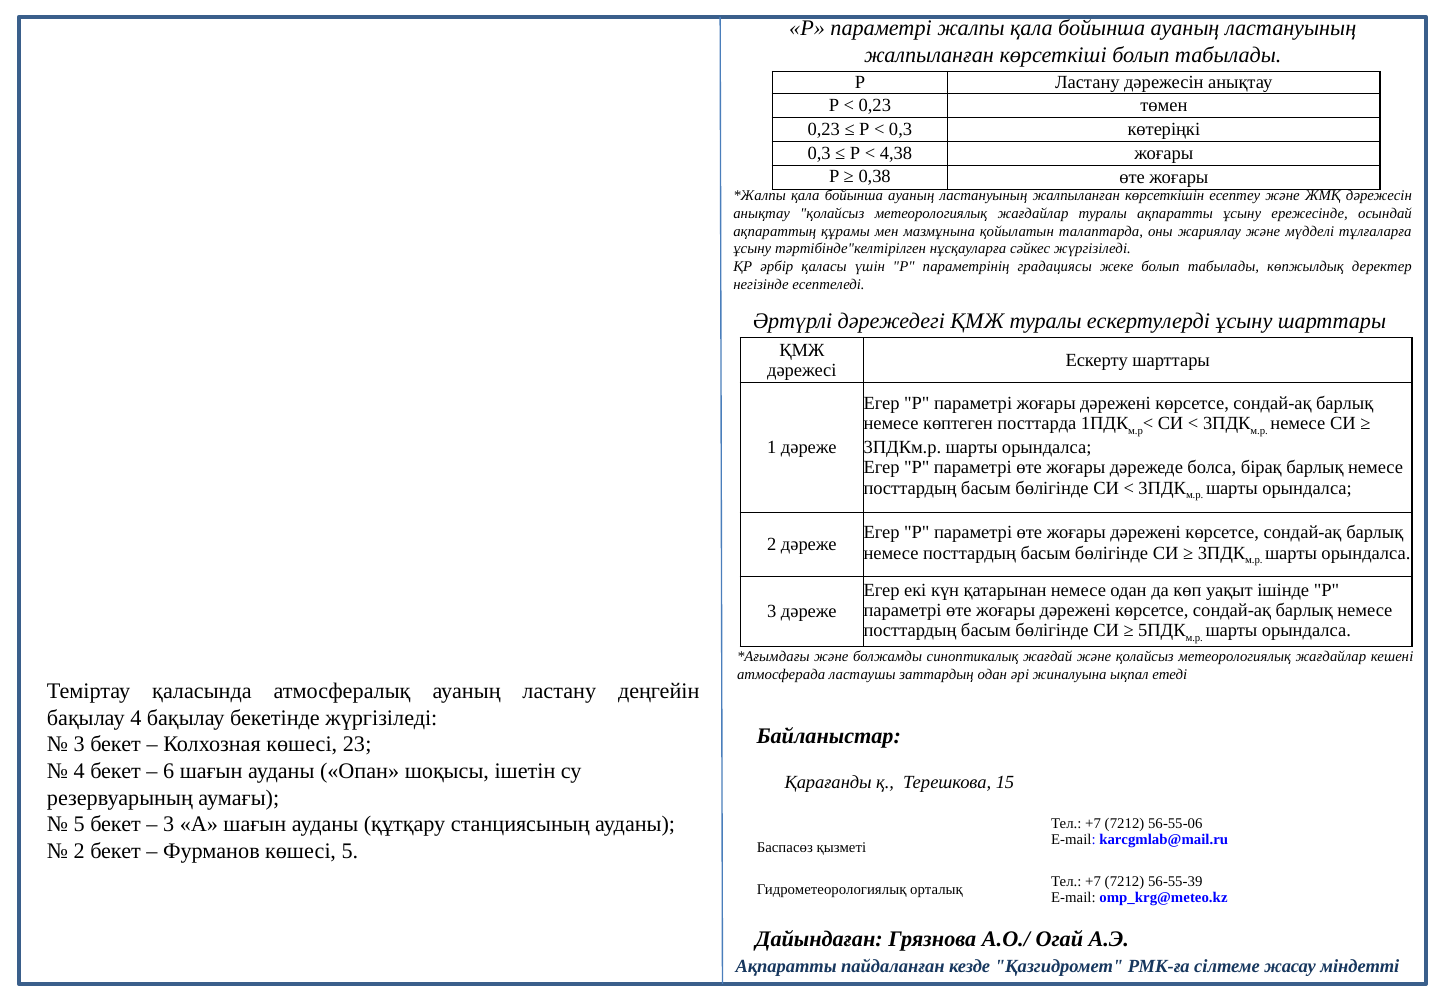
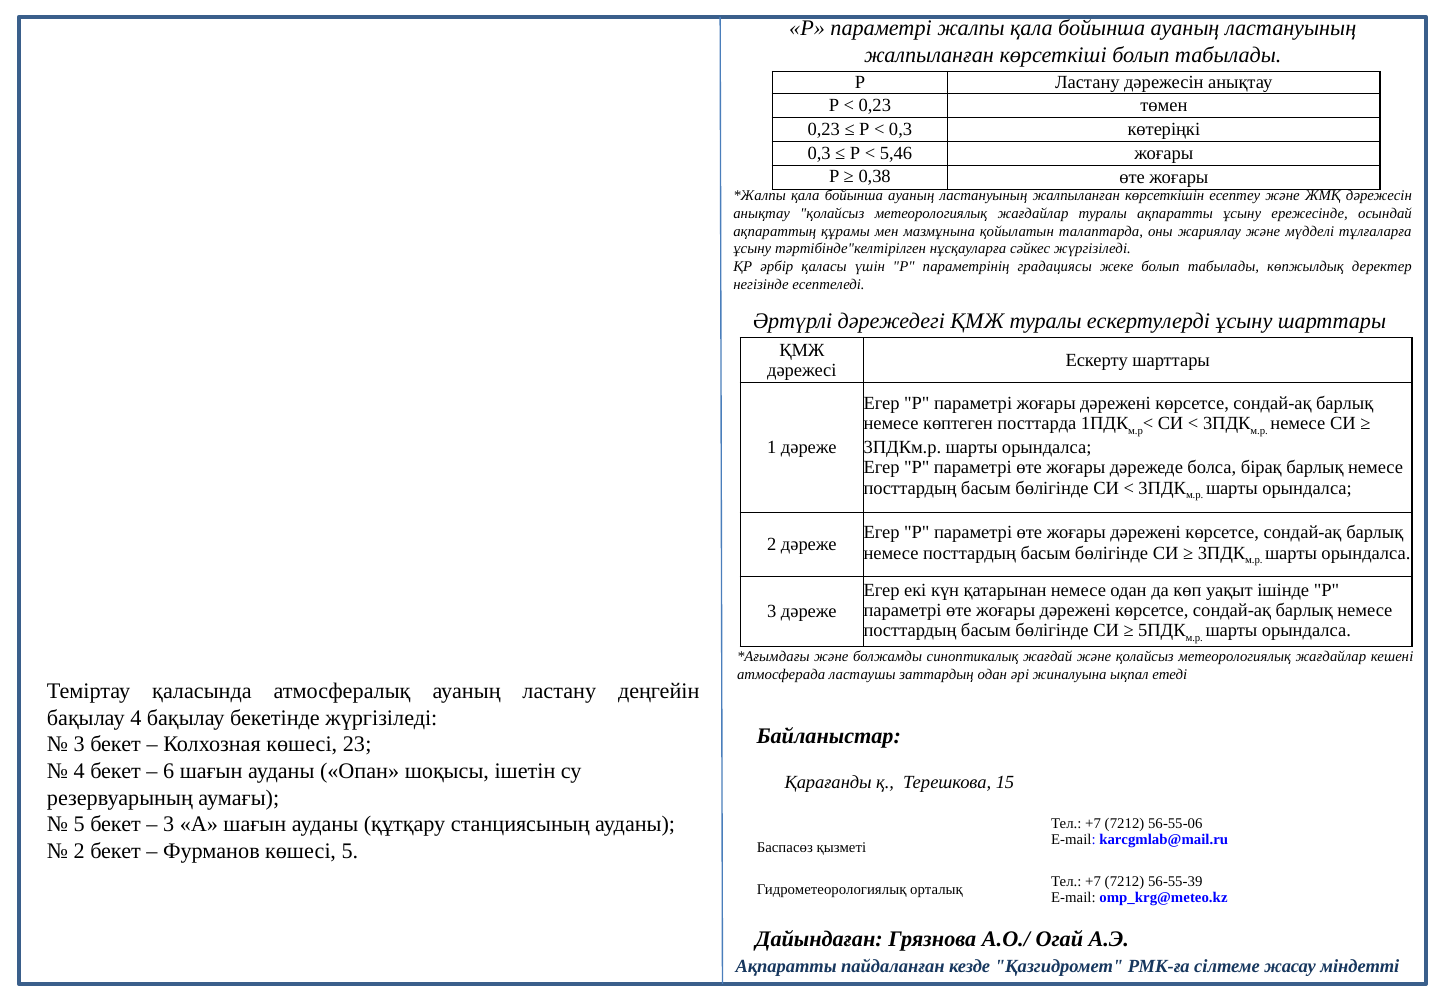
4,38: 4,38 -> 5,46 (896, 153)
